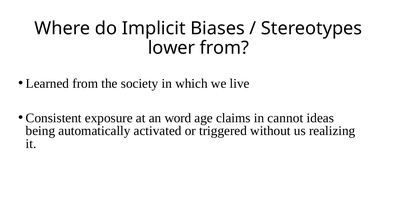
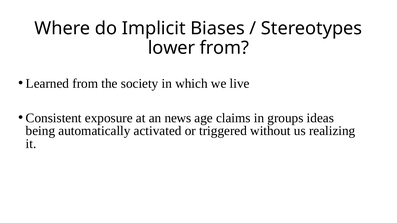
word: word -> news (178, 118)
cannot: cannot -> groups (285, 118)
